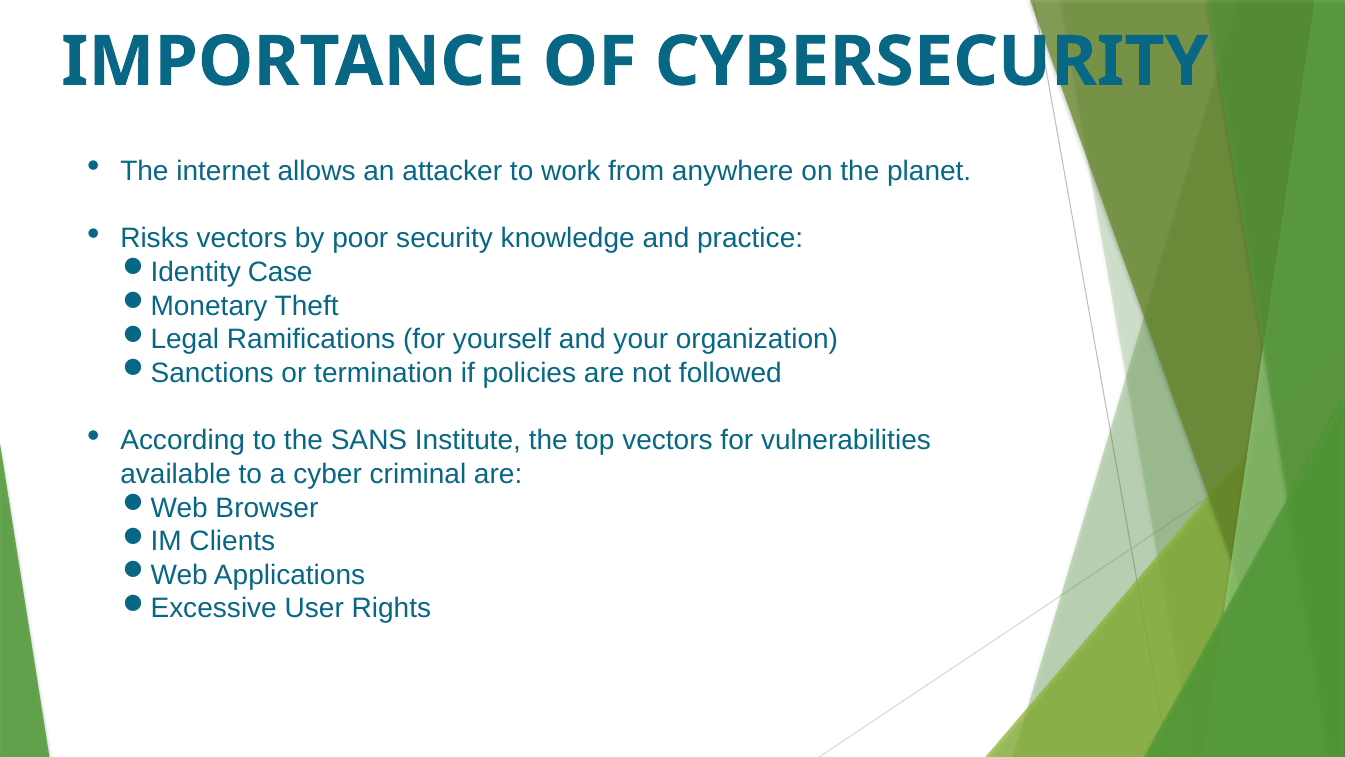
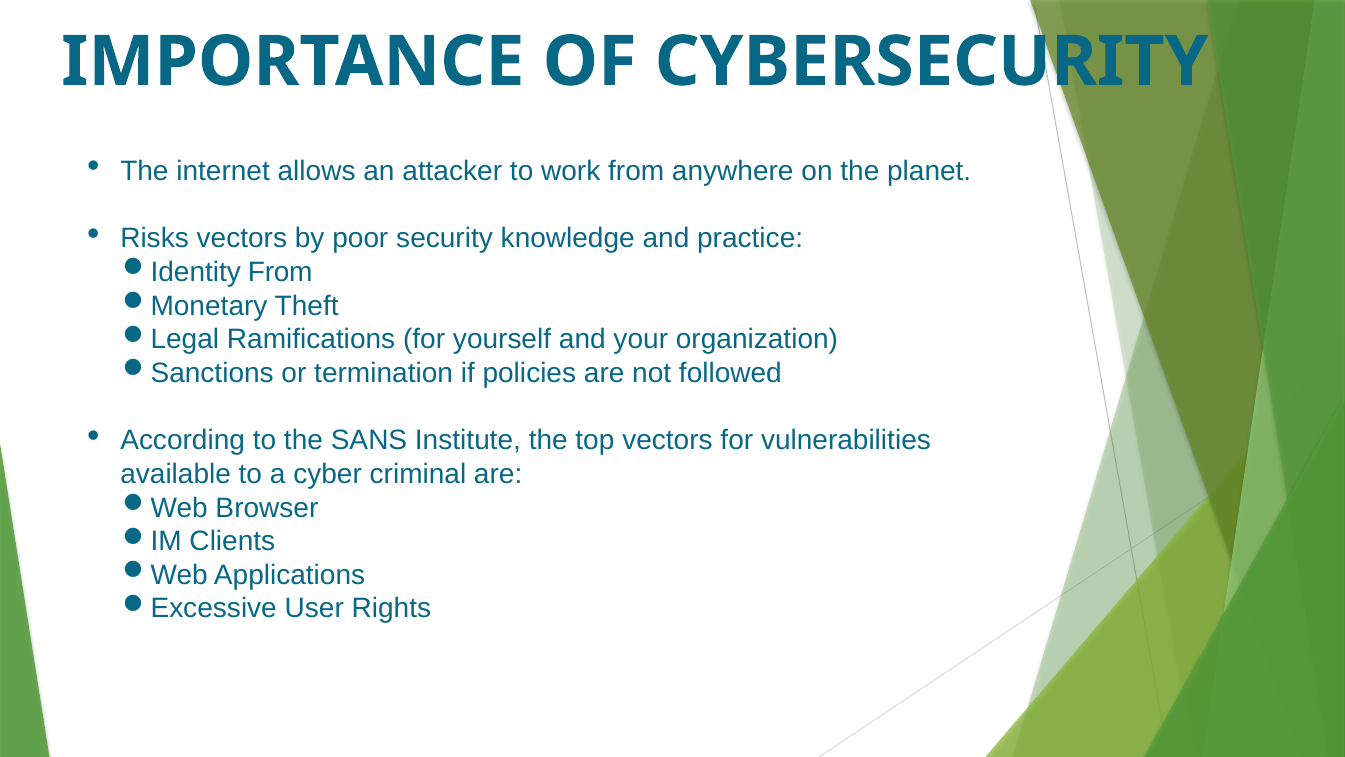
Case: Case -> From (280, 272)
